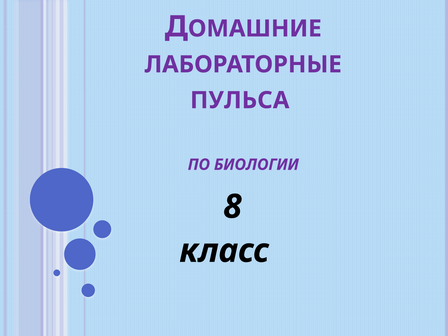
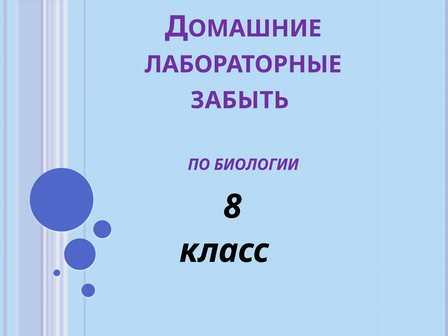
ПУЛЬСА: ПУЛЬСА -> ЗАБЫТЬ (240, 100)
